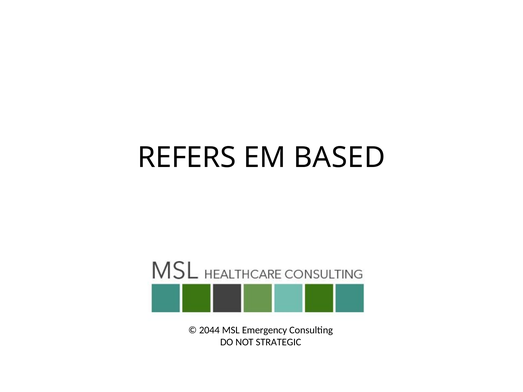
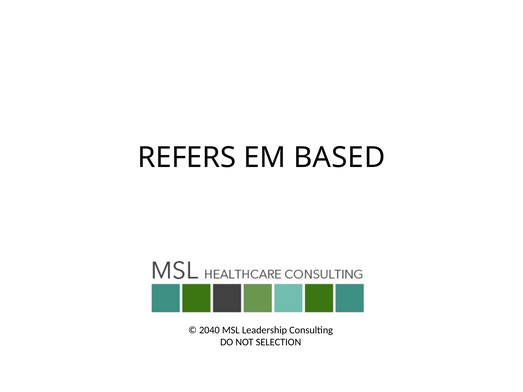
2044: 2044 -> 2040 (209, 330)
Emergency: Emergency -> Leadership (265, 330)
STRATEGIC: STRATEGIC -> SELECTION (278, 343)
